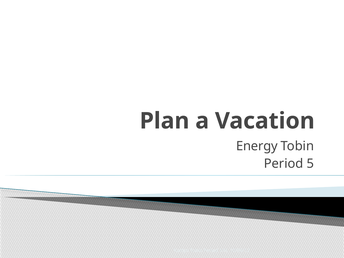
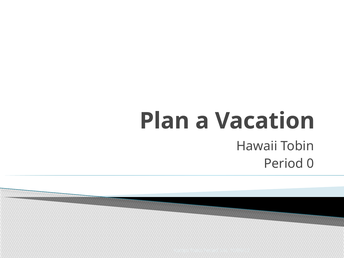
Energy: Energy -> Hawaii (257, 146)
5: 5 -> 0 (310, 164)
